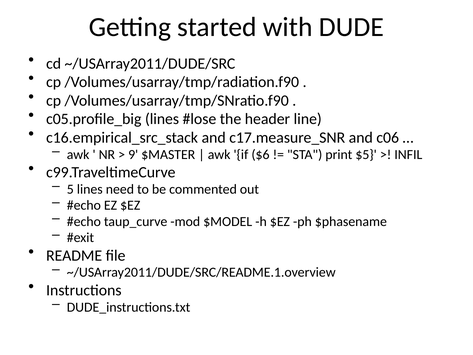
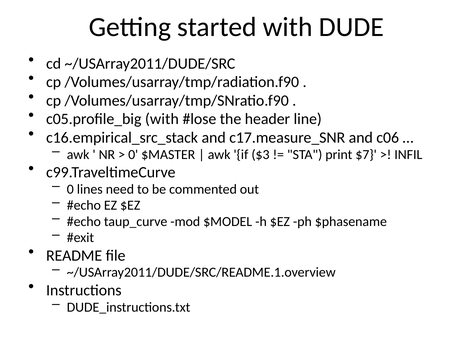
c05.profile_big lines: lines -> with (162, 119)
9: 9 -> 0 (133, 154)
$6: $6 -> $3 (260, 154)
$5: $5 -> $7 (366, 154)
5: 5 -> 0 (70, 189)
